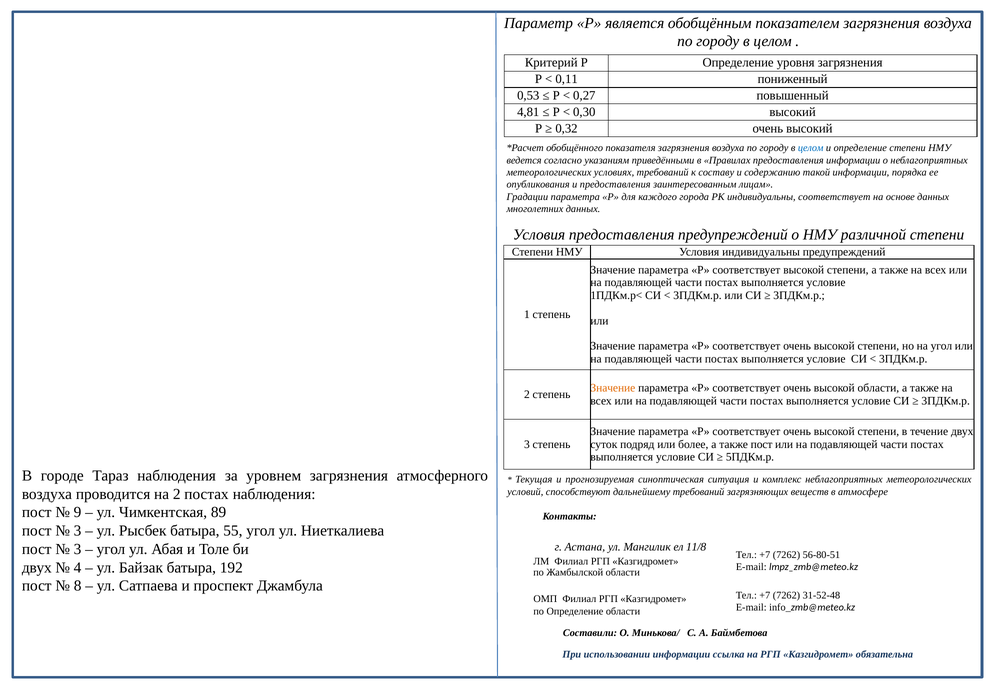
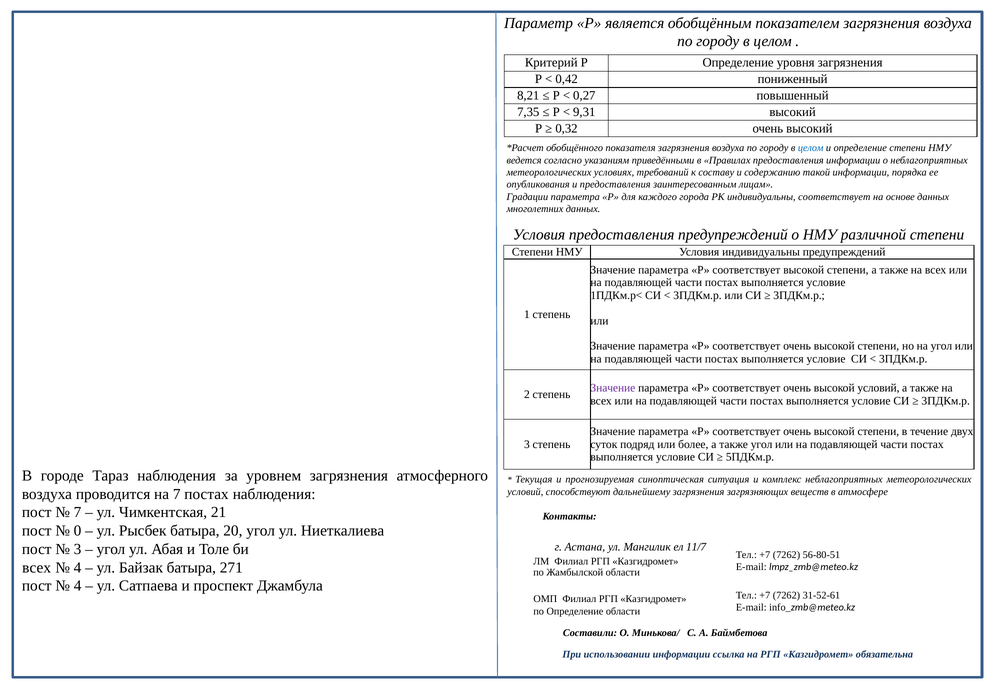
0,11: 0,11 -> 0,42 (567, 79)
0,53: 0,53 -> 8,21 (528, 96)
4,81: 4,81 -> 7,35 (528, 112)
0,30: 0,30 -> 9,31 (584, 112)
Значение colour: orange -> purple (613, 388)
высокой области: области -> условий (878, 388)
также пост: пост -> угол (762, 444)
на 2: 2 -> 7 (177, 494)
дальнейшему требований: требований -> загрязнения (699, 492)
9: 9 -> 7 (78, 512)
89: 89 -> 21 (219, 512)
3: 3 -> 0 (78, 531)
55: 55 -> 20 (233, 531)
11/8: 11/8 -> 11/7 (696, 547)
двух: двух -> всех (37, 567)
192: 192 -> 271 (231, 567)
8: 8 -> 4 (78, 586)
31-52-48: 31-52-48 -> 31-52-61 (821, 595)
